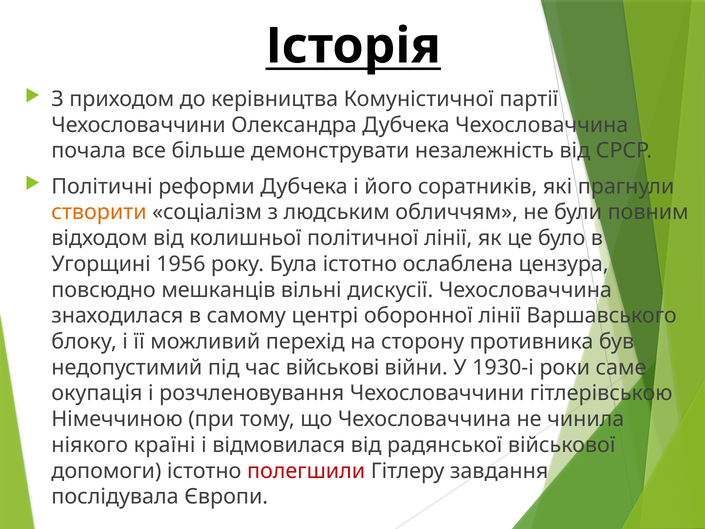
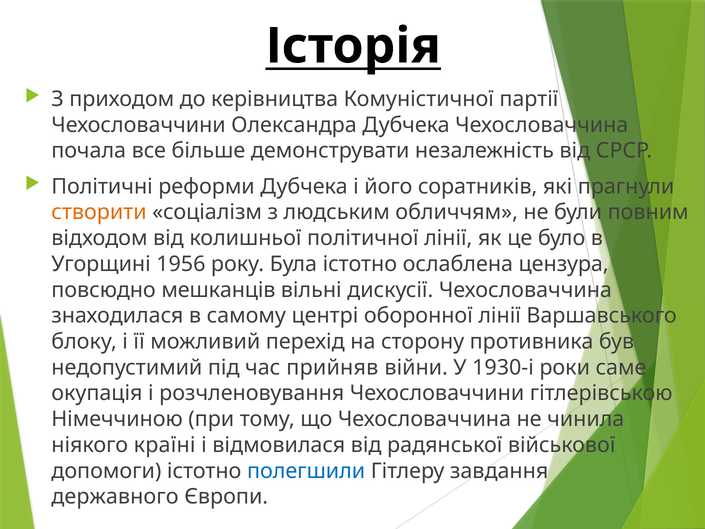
військові: військові -> прийняв (332, 367)
полегшили colour: red -> blue (306, 471)
послідувала: послідувала -> державного (115, 497)
